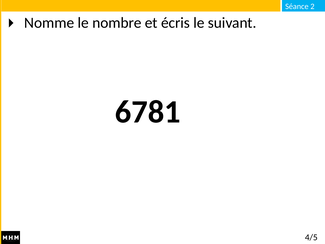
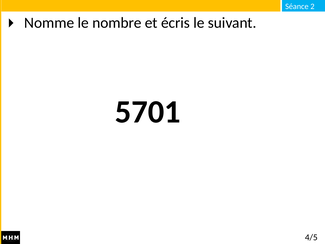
6781: 6781 -> 5701 (148, 112)
